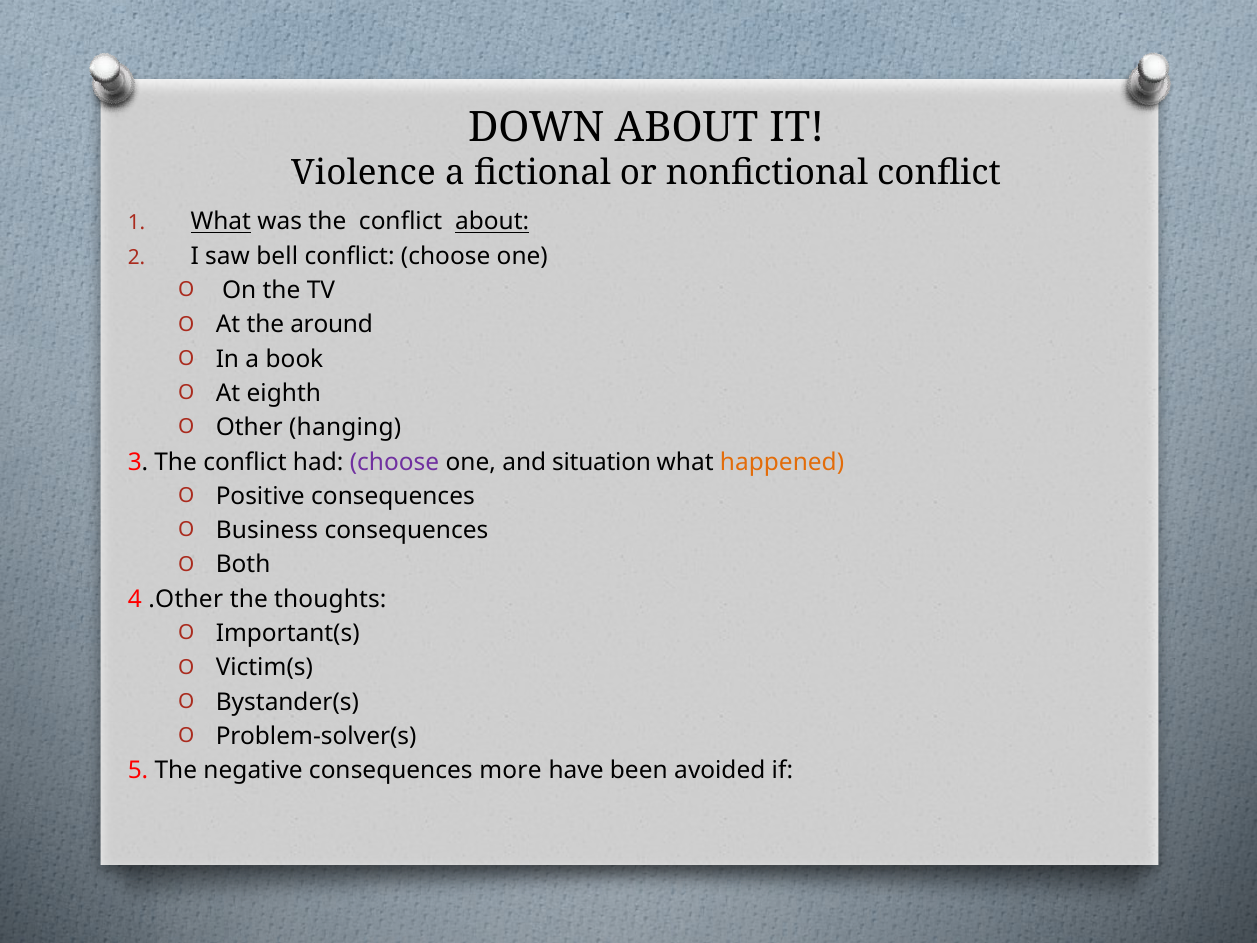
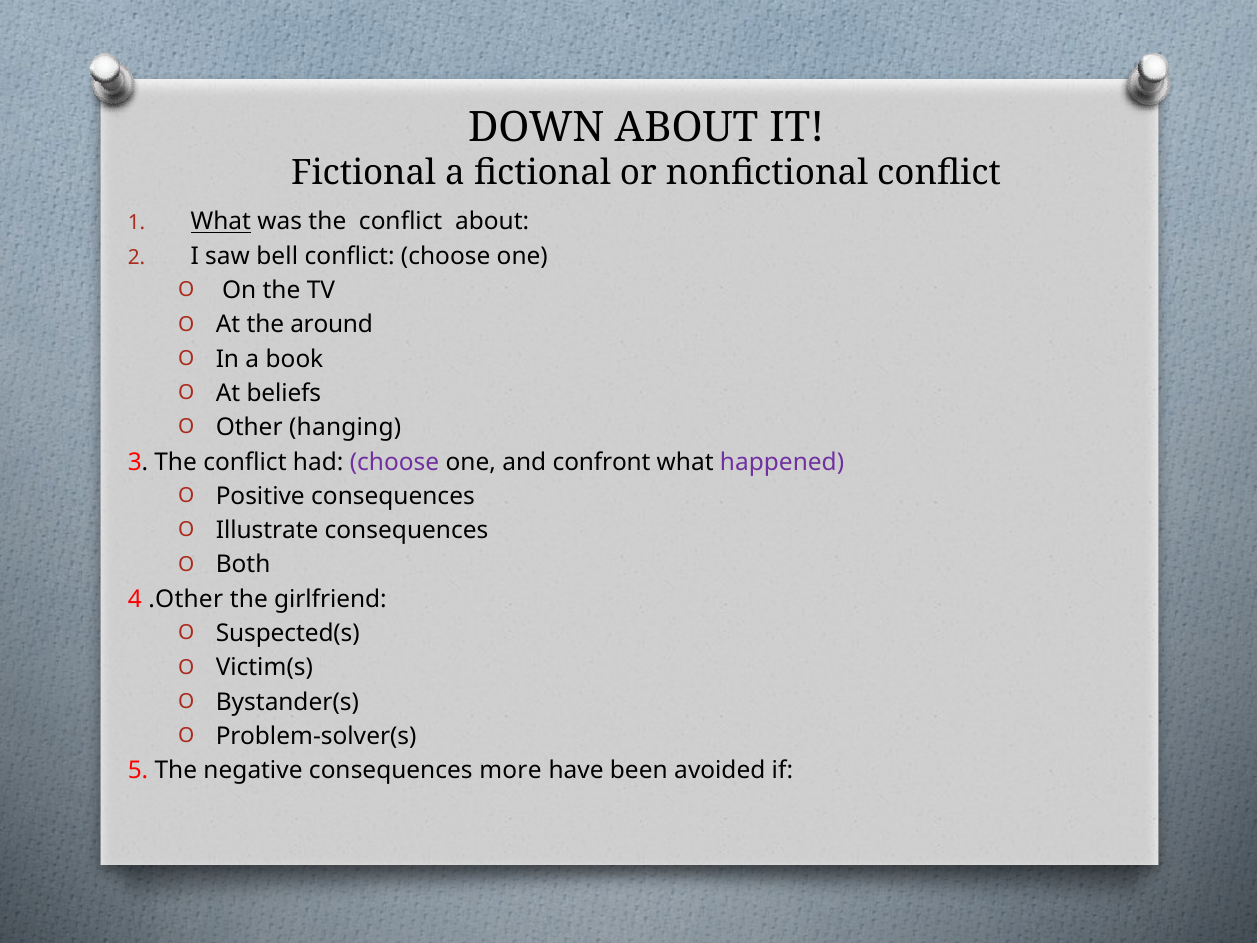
Violence: Violence -> Fictional (364, 173)
about underline: present -> none (492, 222)
eighth: eighth -> beliefs (284, 393)
situation: situation -> confront (602, 462)
happened colour: orange -> purple (782, 462)
Business: Business -> Illustrate (267, 530)
thoughts: thoughts -> girlfriend (330, 599)
Important(s: Important(s -> Suspected(s (288, 633)
